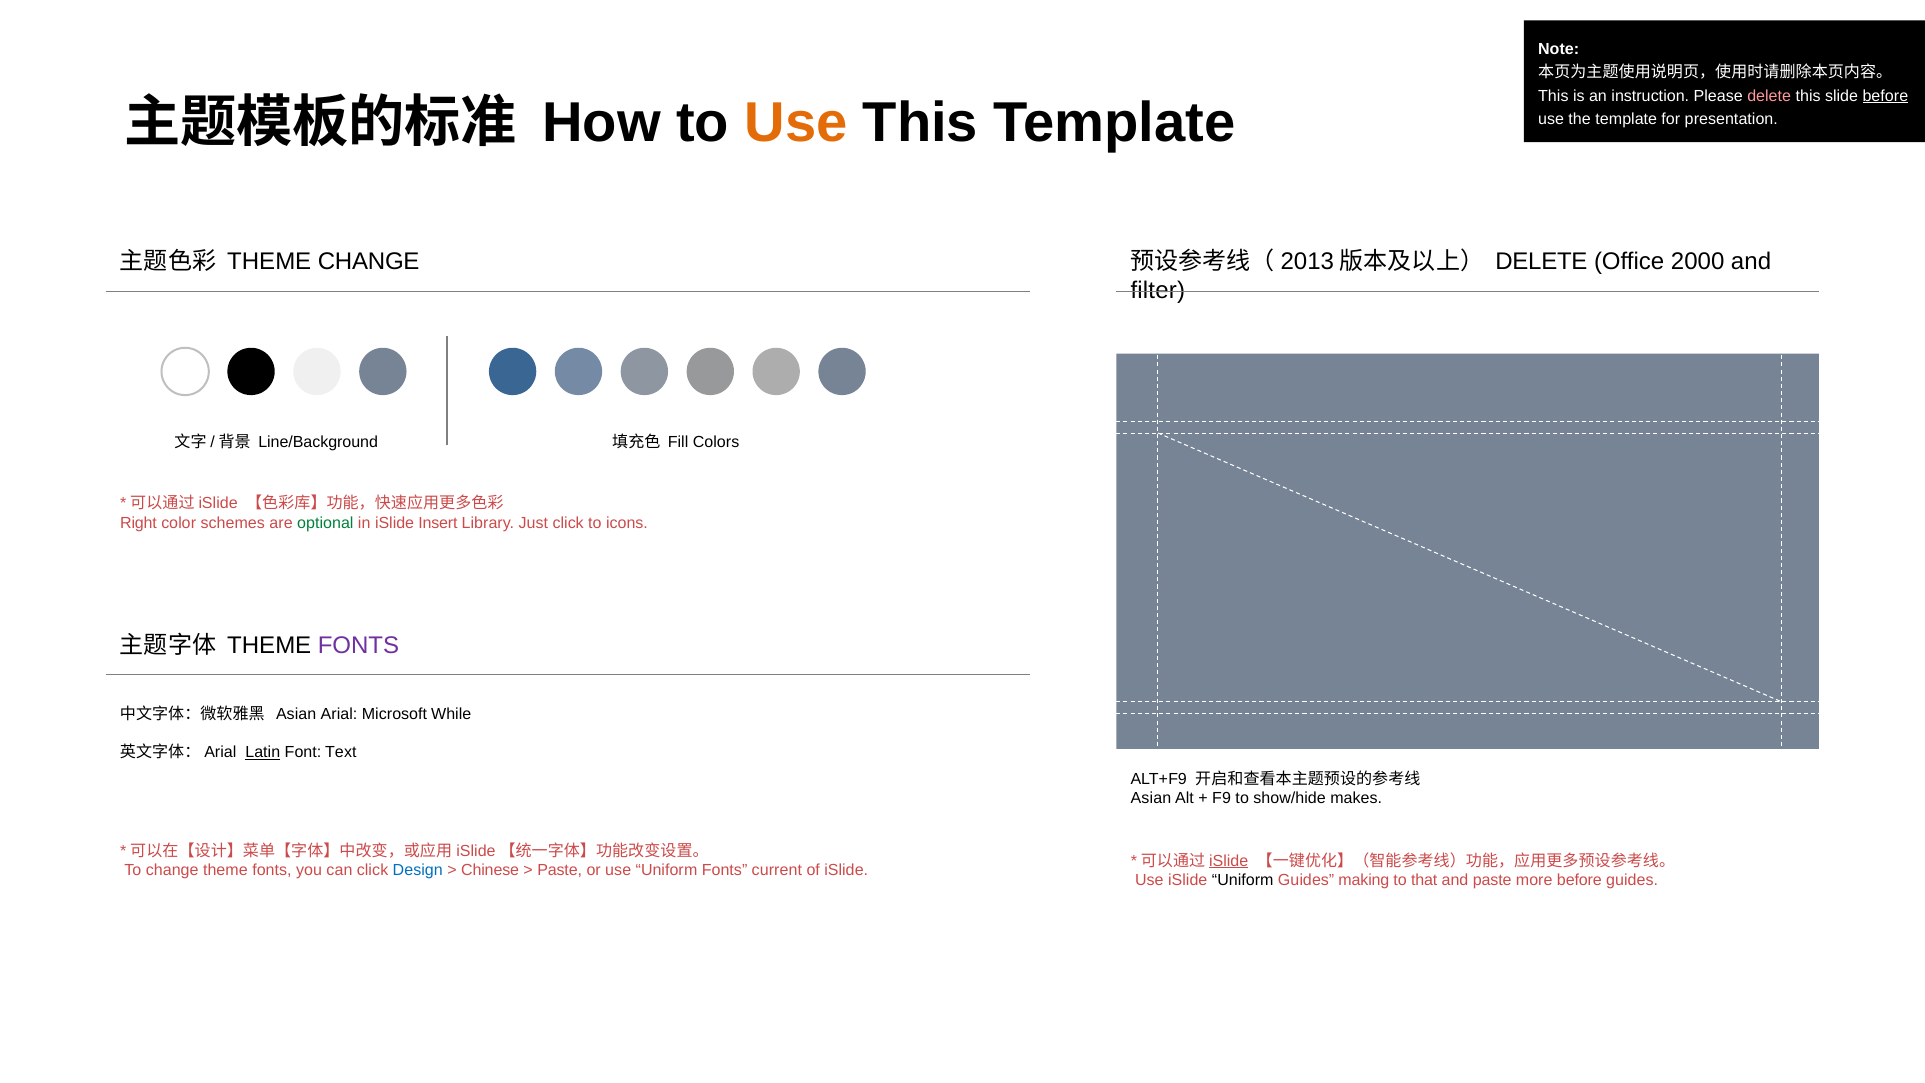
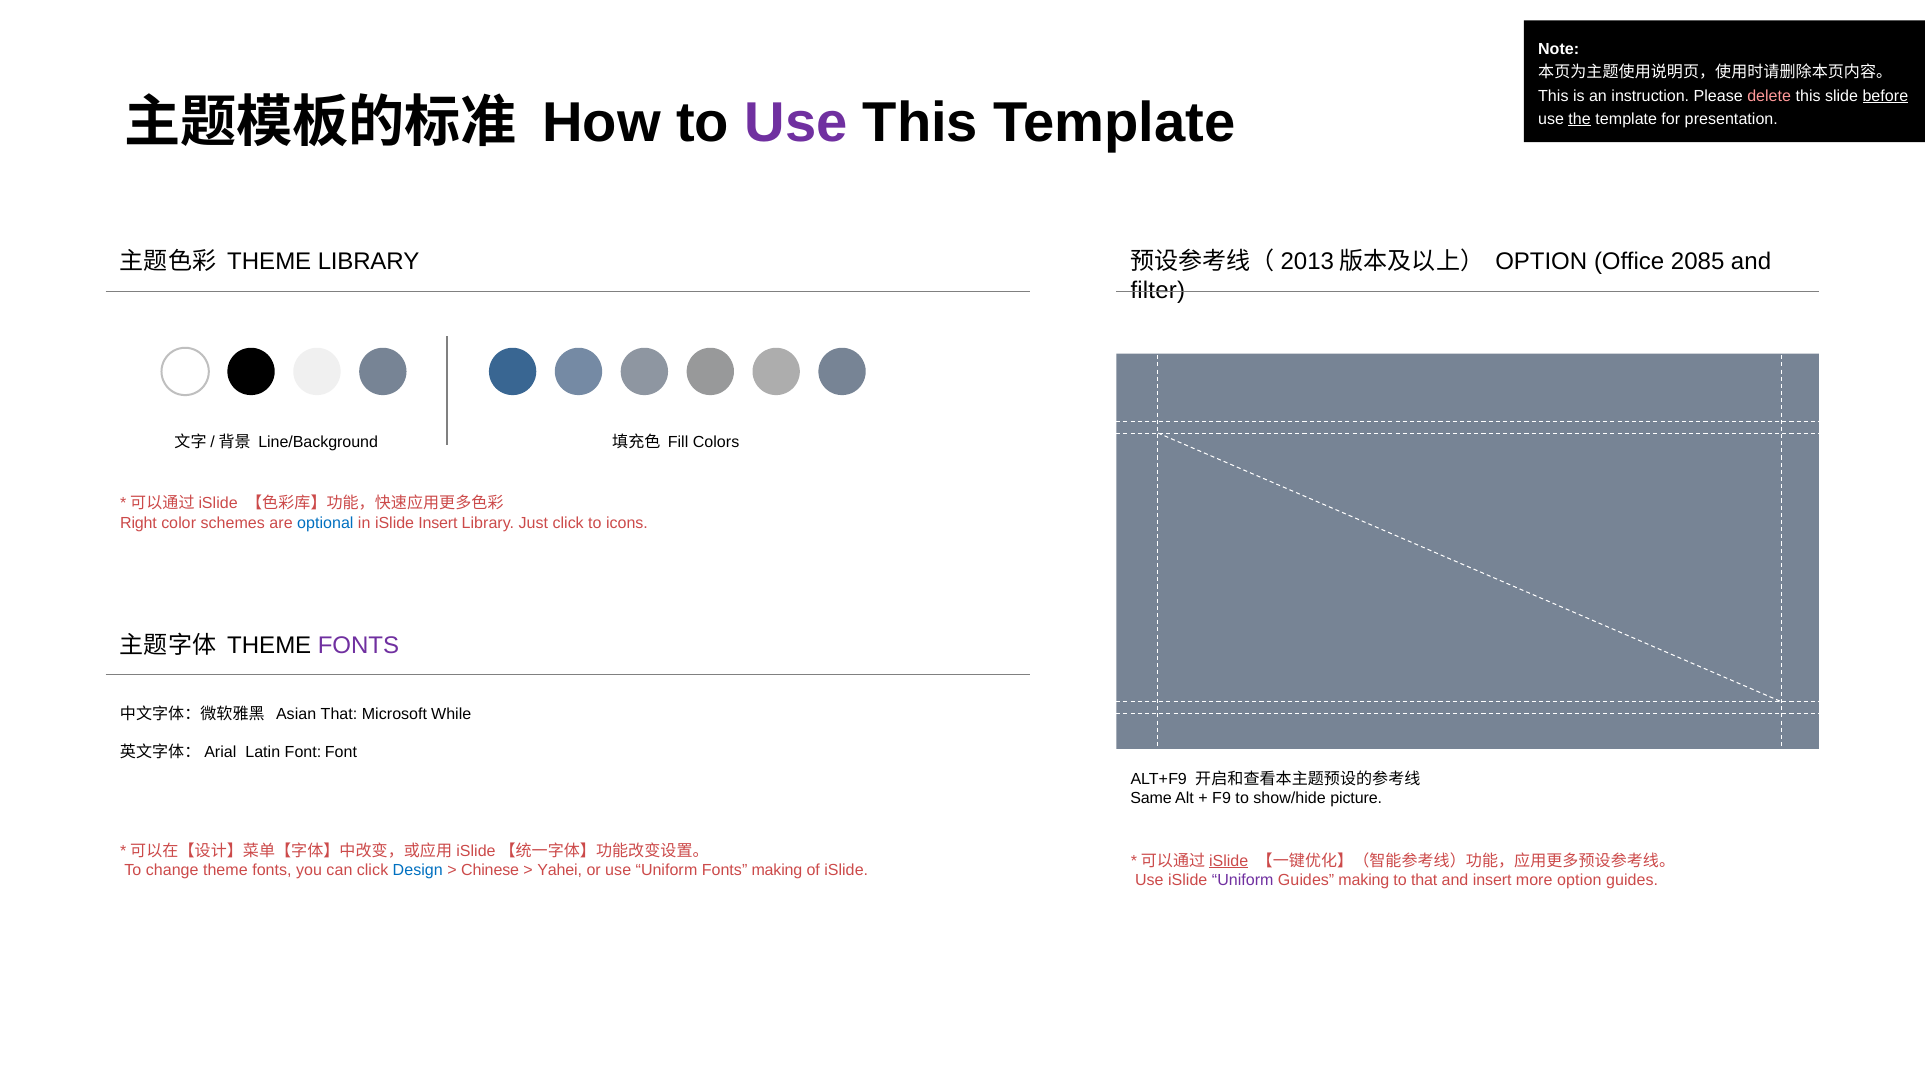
Use colour: orange -> purple (796, 123)
the underline: none -> present (1580, 119)
DELETE: DELETE -> OPTION (1541, 262)
2000: 2000 -> 2085 (1698, 262)
THEME CHANGE: CHANGE -> LIBRARY (369, 262)
optional colour: green -> blue (325, 523)
Asian Arial: Arial -> That (339, 714)
Latin underline: present -> none (263, 752)
Font Text: Text -> Font (341, 752)
Asian: Asian -> Same (1151, 798)
makes: makes -> picture (1356, 798)
Paste: Paste -> Yahei (560, 870)
Fonts current: current -> making (777, 870)
Uniform colour: black -> purple (1243, 880)
and paste: paste -> insert (1492, 880)
more before: before -> option (1579, 880)
